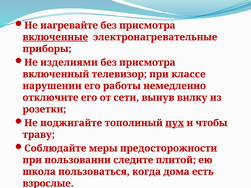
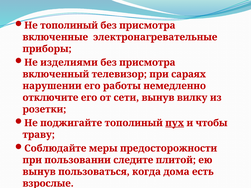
Не нагревайте: нагревайте -> тополиный (69, 25)
включенные underline: present -> none (55, 37)
классе: классе -> сараях (189, 74)
школа: школа -> вынув (39, 172)
